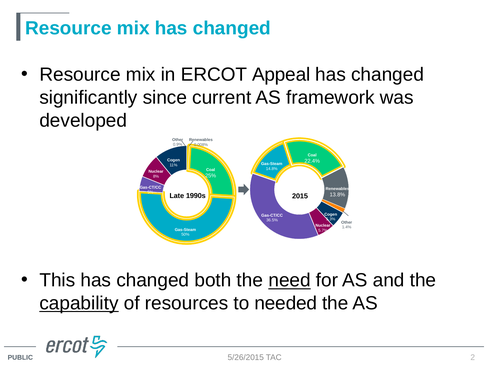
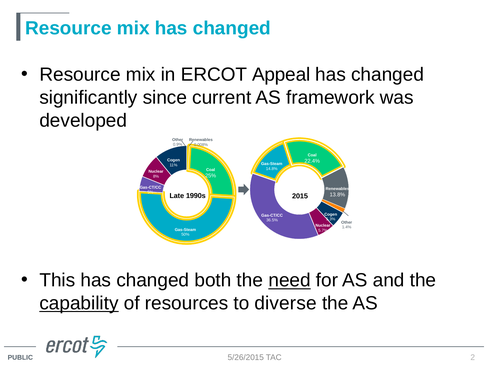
needed: needed -> diverse (286, 303)
